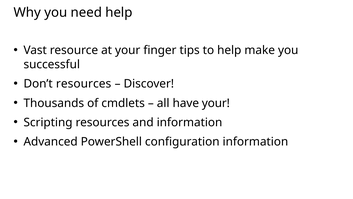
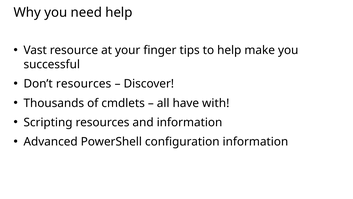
have your: your -> with (216, 103)
